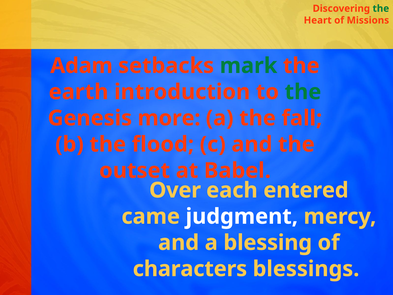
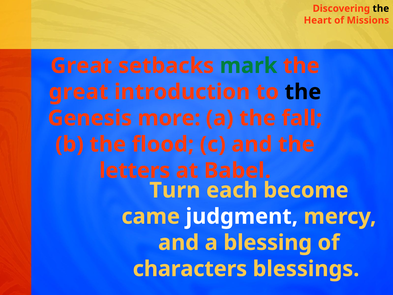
the colour: green -> black (381, 9)
Adam: Adam -> Great (81, 66)
earth: earth -> great (79, 92)
the colour: green -> black (303, 92)
outset: outset -> letters (135, 170)
Over: Over -> Turn (175, 190)
entered: entered -> become (306, 190)
